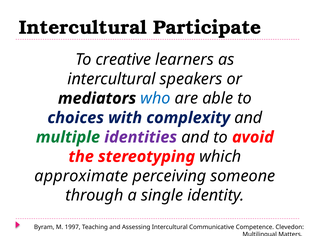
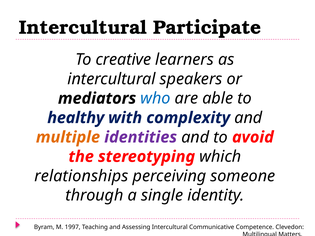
choices: choices -> healthy (76, 118)
multiple colour: green -> orange (68, 137)
approximate: approximate -> relationships (81, 176)
